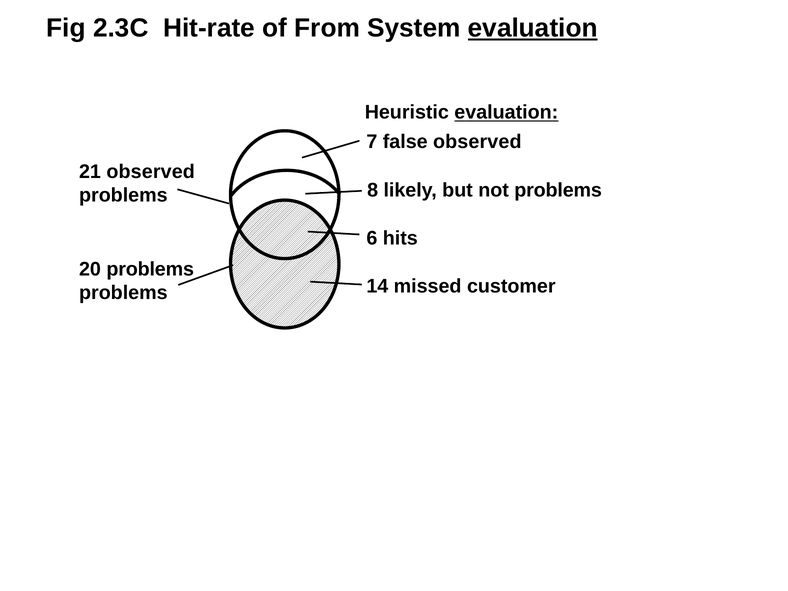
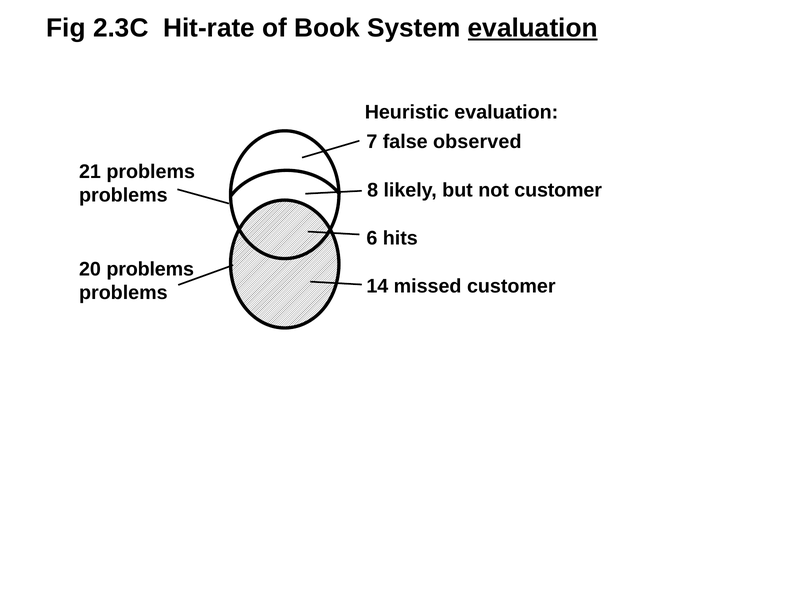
From: From -> Book (327, 28)
evaluation underline: present -> none (506, 112)
21 observed: observed -> problems (151, 172)
not problems: problems -> customer (558, 190)
